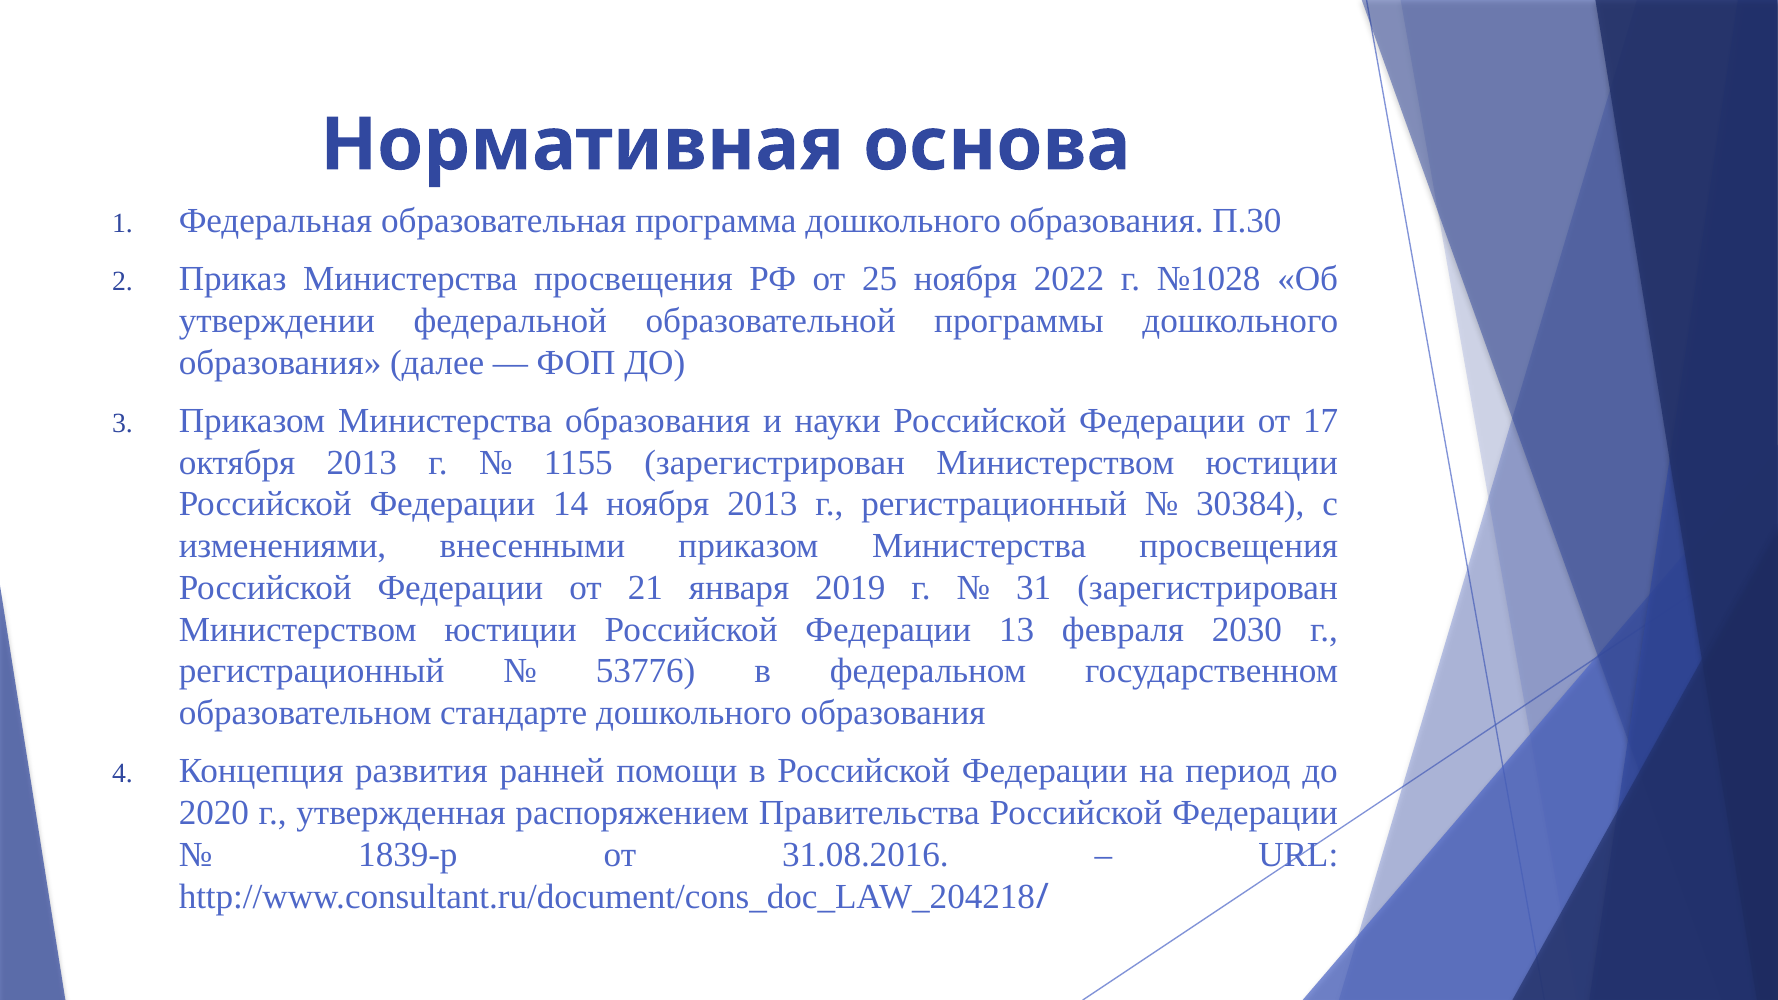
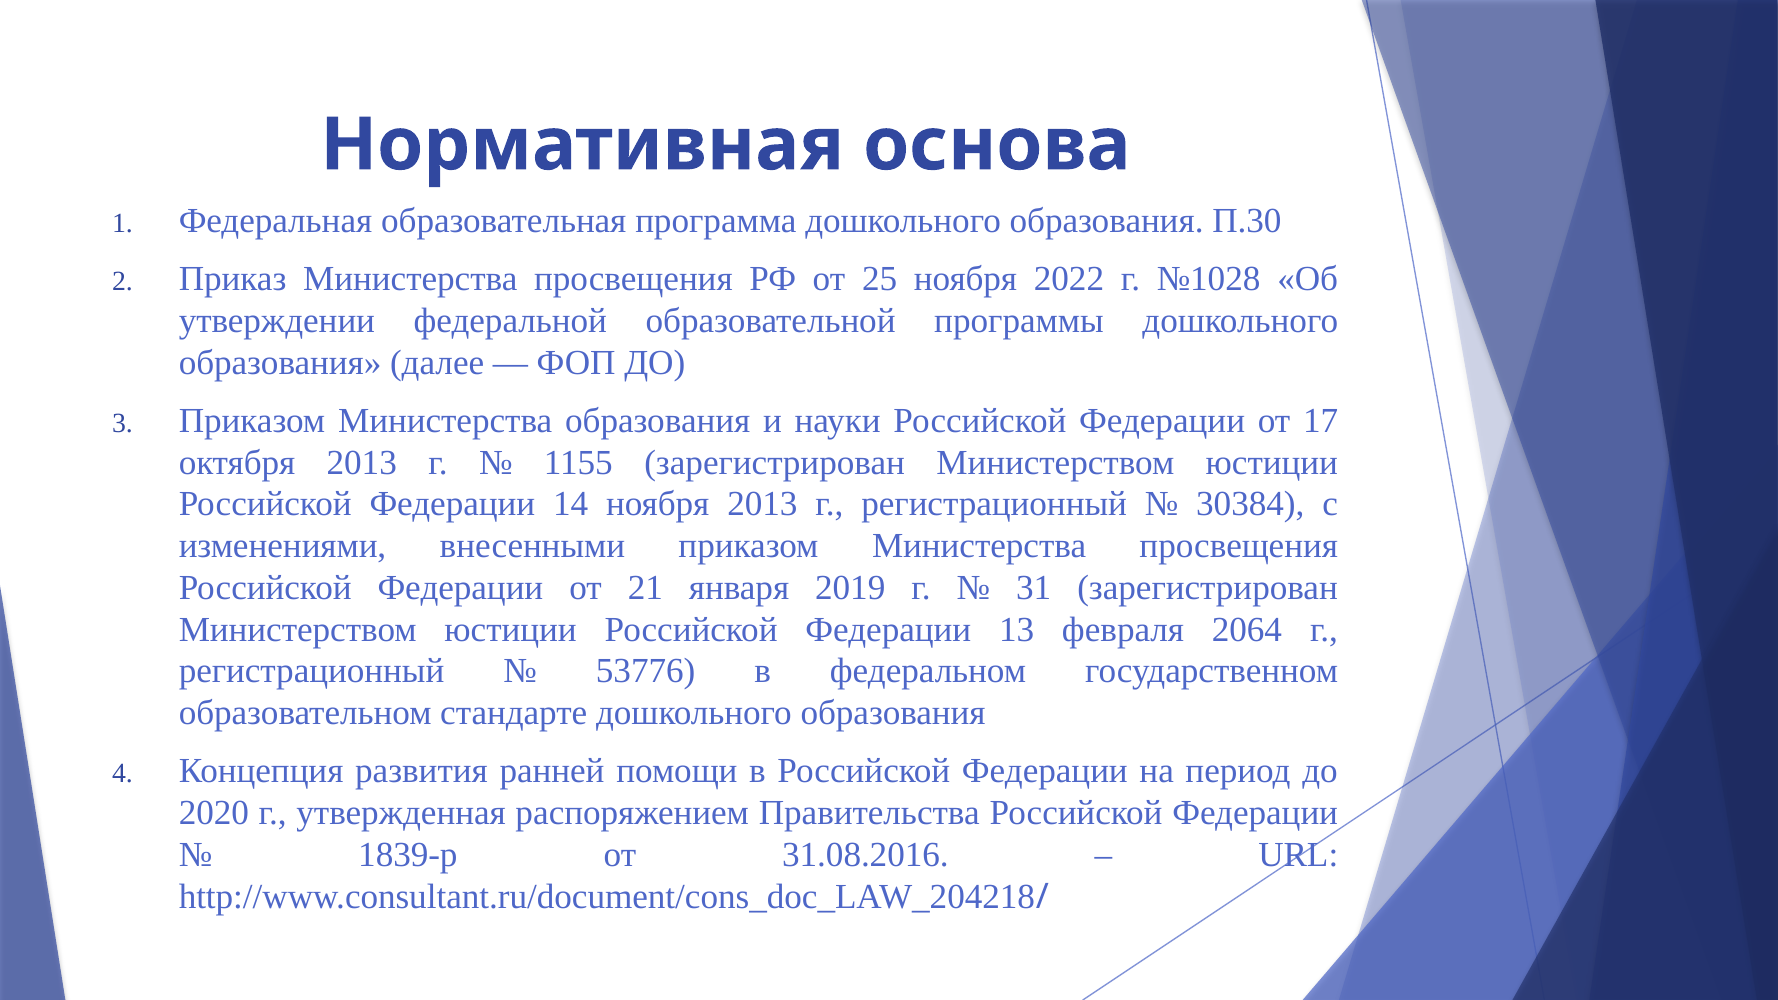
2030: 2030 -> 2064 (1247, 630)
